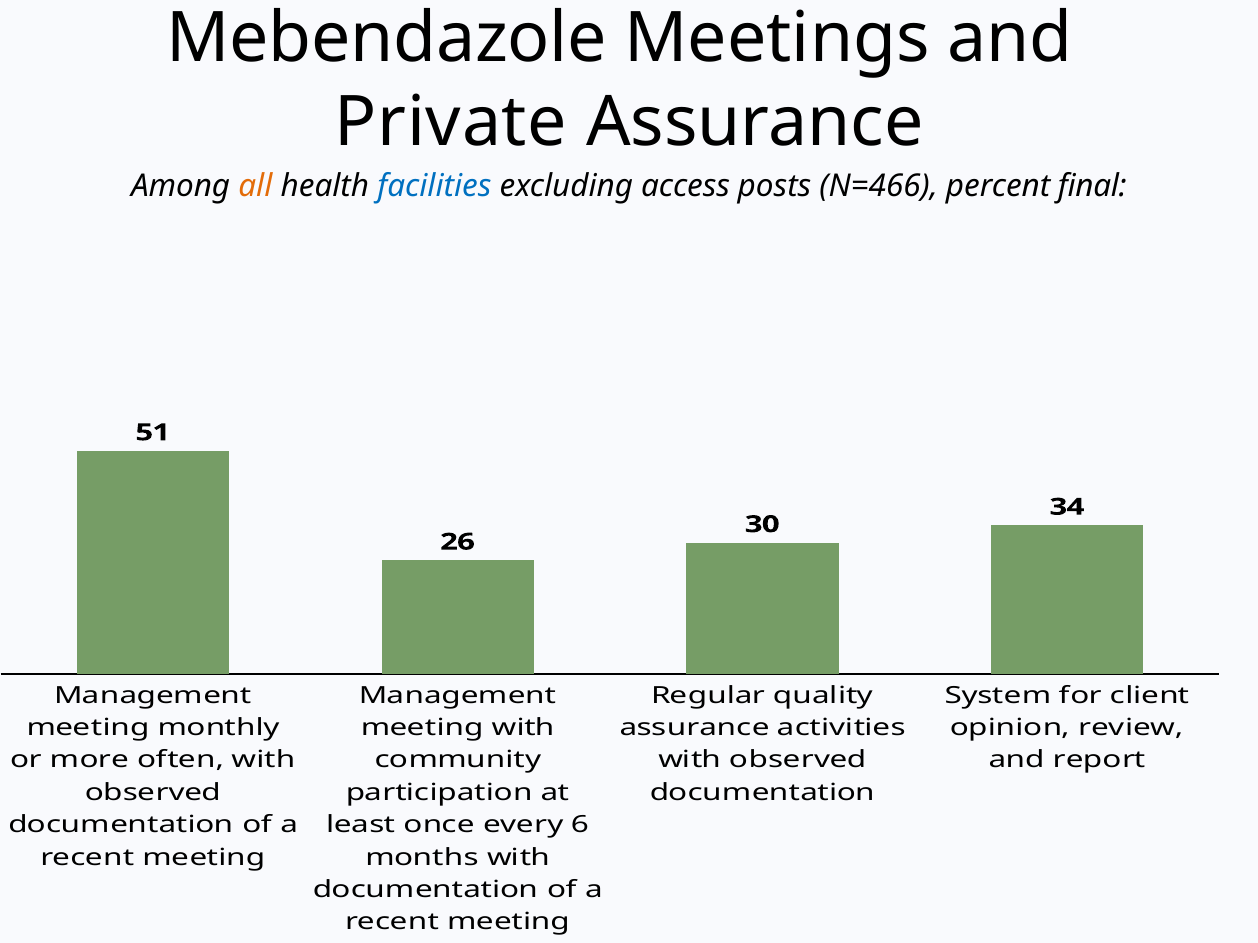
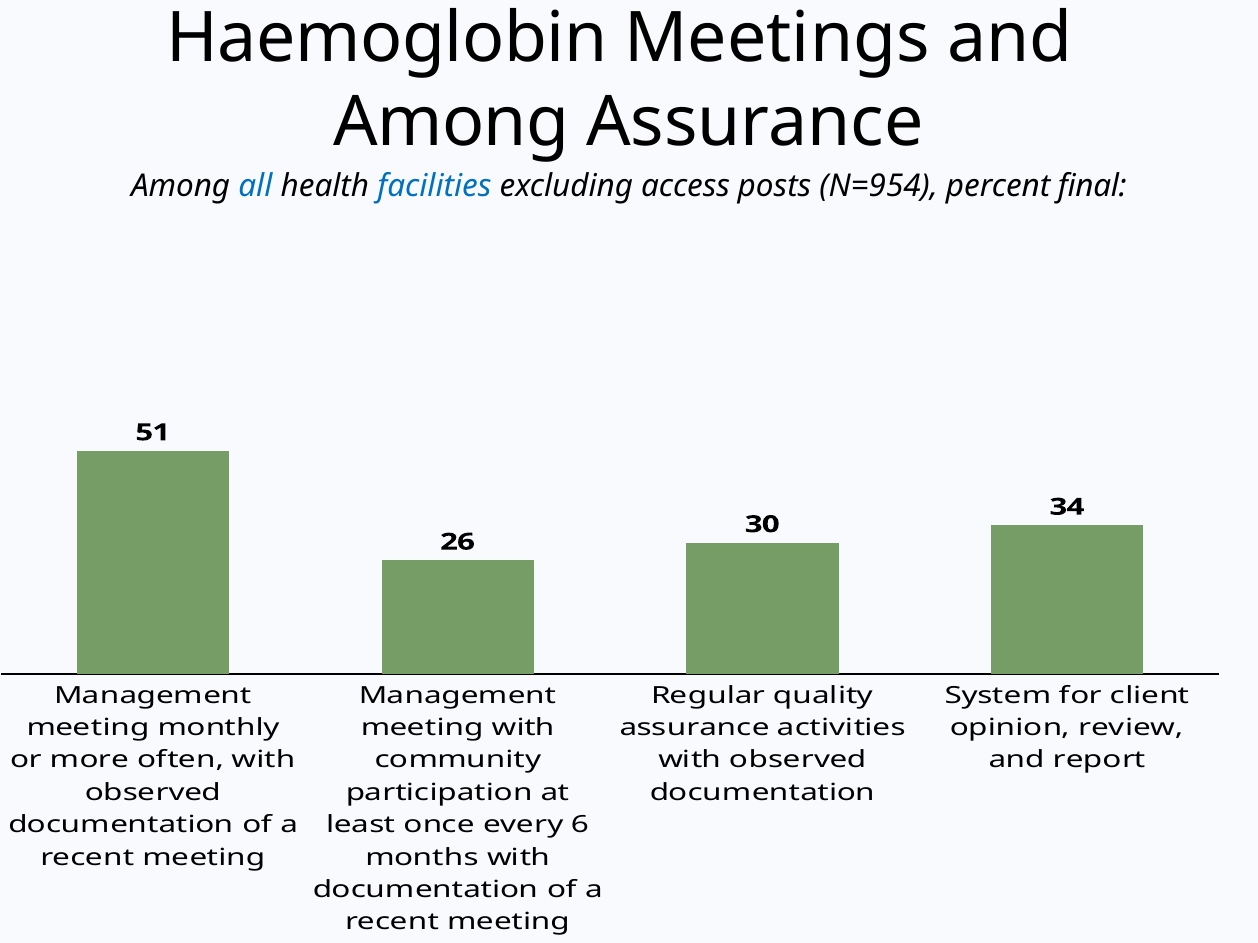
Mebendazole: Mebendazole -> Haemoglobin (387, 38)
Private: Private -> Among (452, 122)
all colour: orange -> blue (255, 186)
N=466: N=466 -> N=954 (879, 186)
